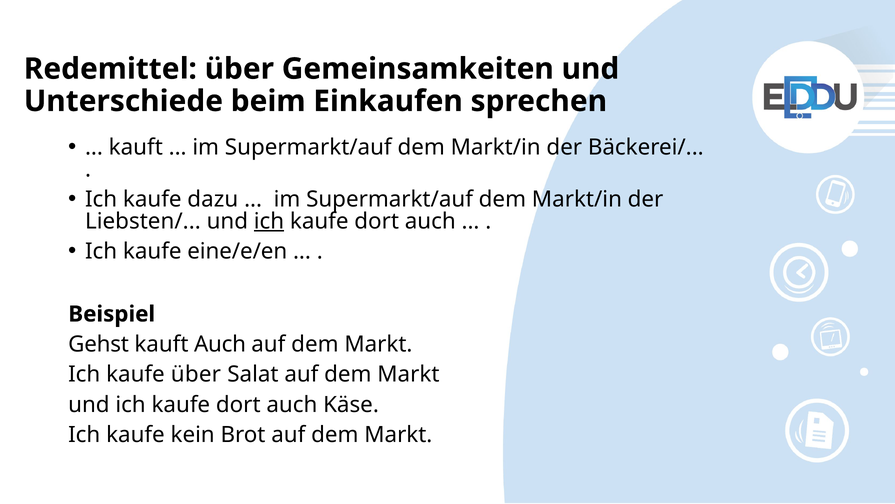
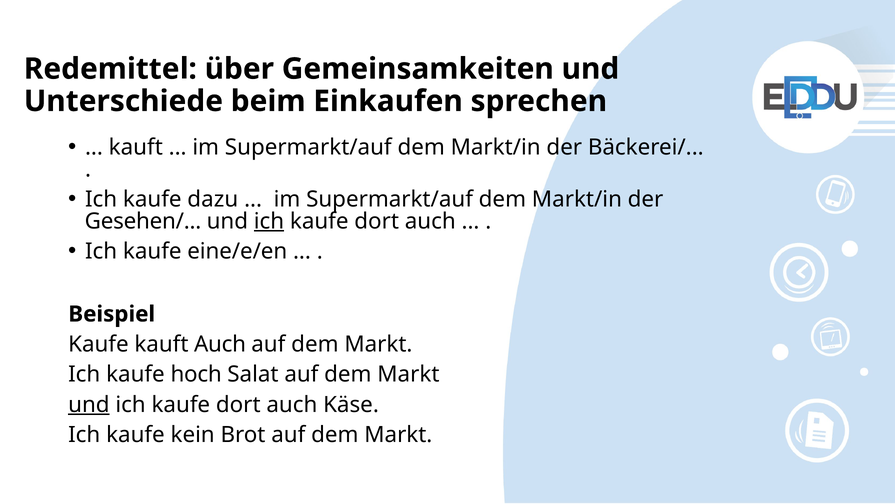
Liebsten/: Liebsten/ -> Gesehen/ (143, 221)
Gehst: Gehst -> Kaufe (98, 344)
kaufe über: über -> hoch (196, 374)
und underline: none -> present (89, 404)
